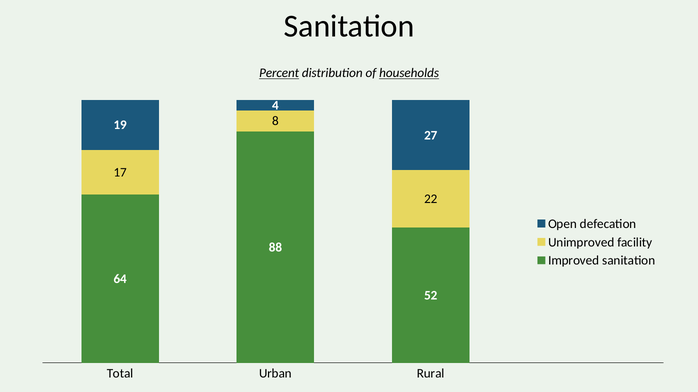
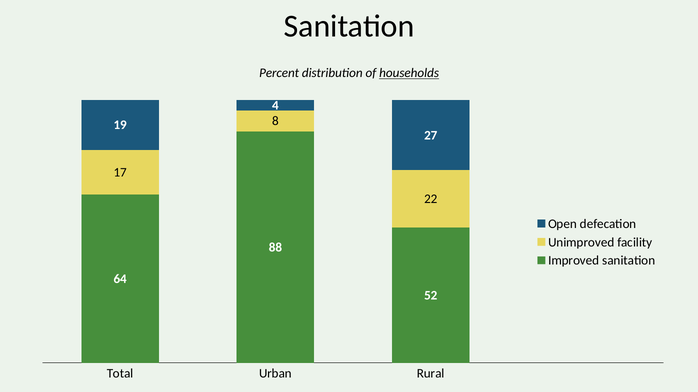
Percent underline: present -> none (279, 73)
